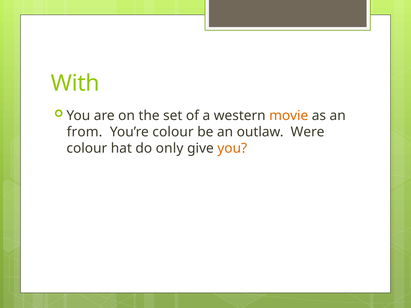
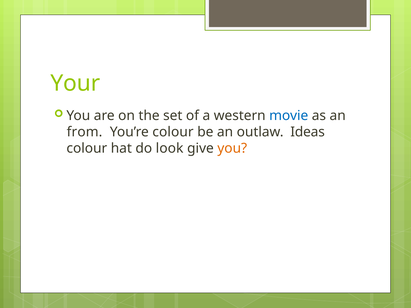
With: With -> Your (75, 83)
movie colour: orange -> blue (289, 116)
Were: Were -> Ideas (308, 132)
only: only -> look (170, 149)
